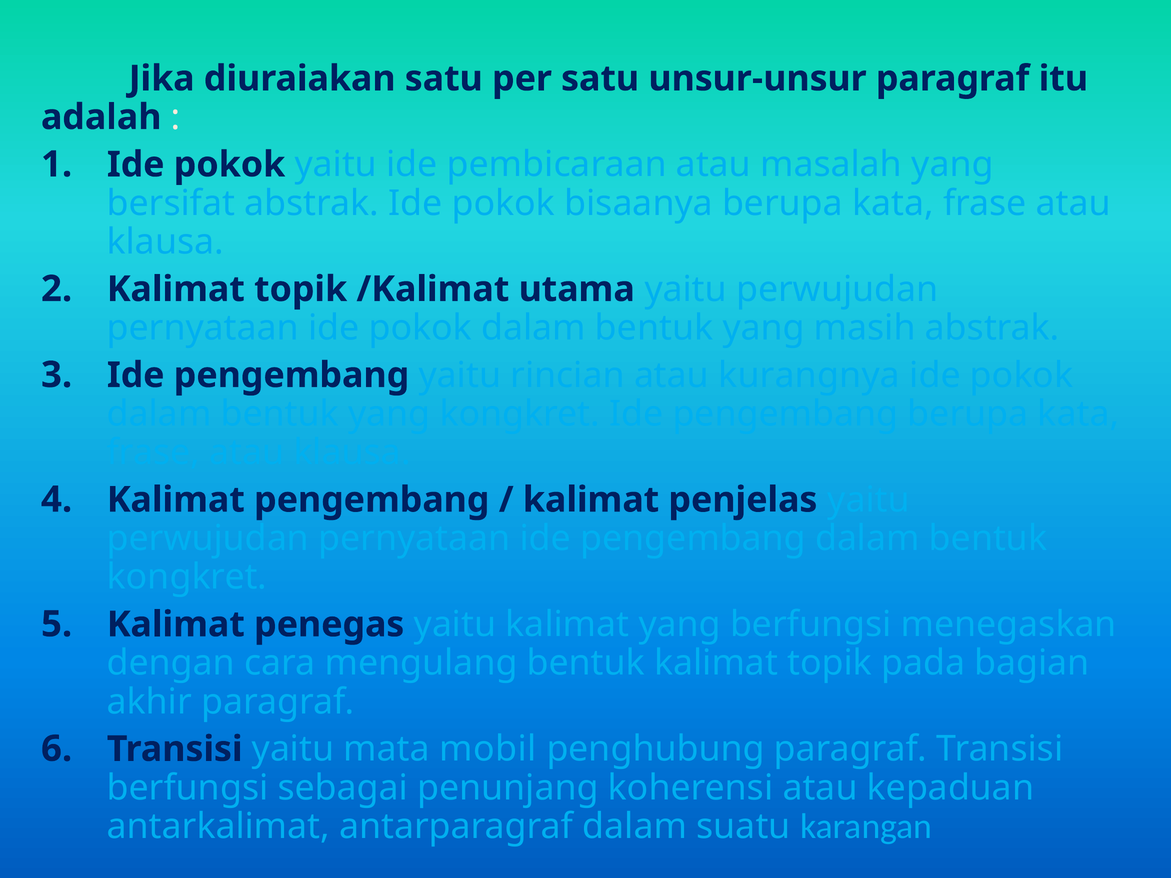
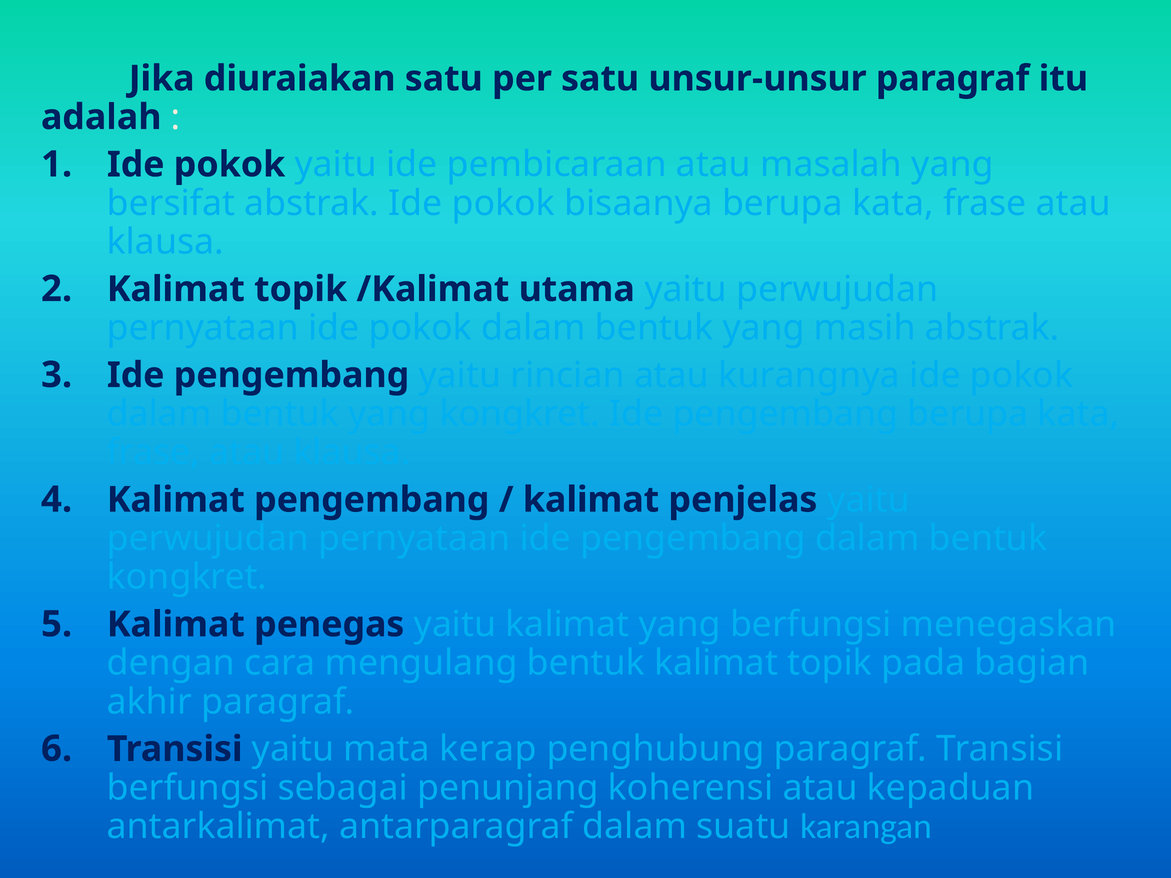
mobil: mobil -> kerap (488, 749)
